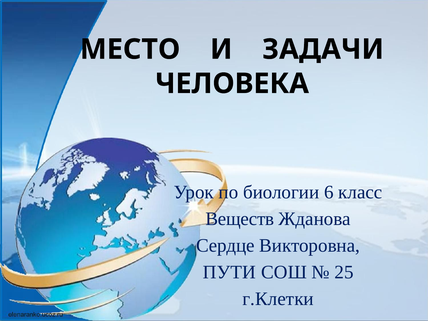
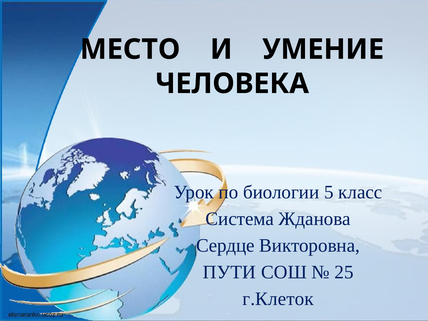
ЗАДАЧИ: ЗАДАЧИ -> УМЕНИЕ (323, 49)
6: 6 -> 5 (329, 192)
Веществ: Веществ -> Система (240, 219)
г.Клетки: г.Клетки -> г.Клеток (278, 299)
